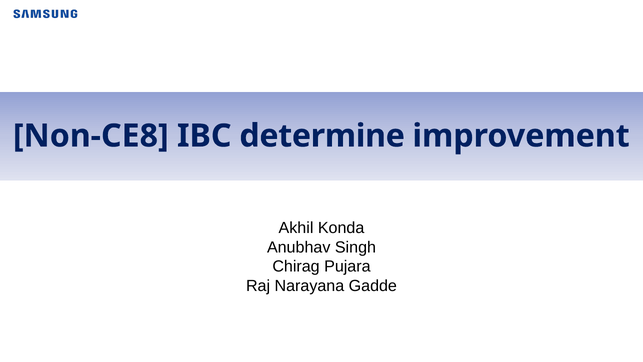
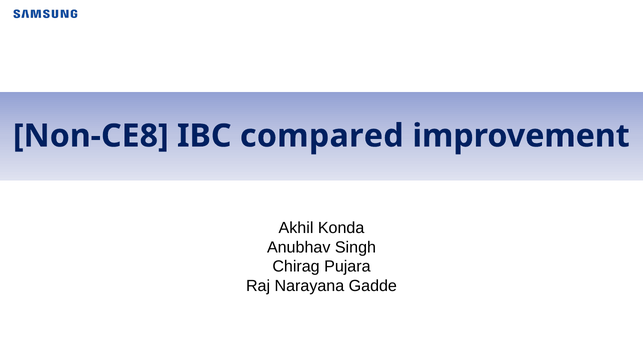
determine: determine -> compared (322, 136)
